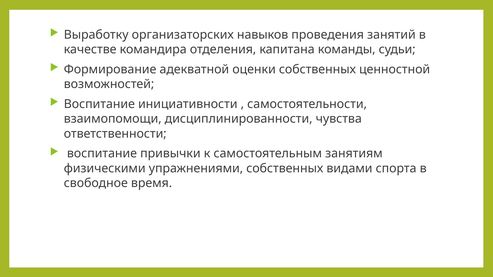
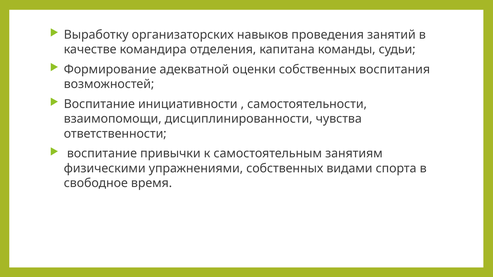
ценностной: ценностной -> воспитания (395, 69)
